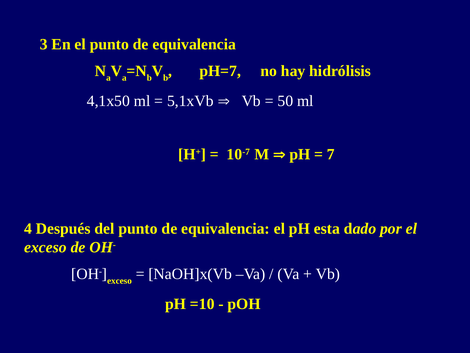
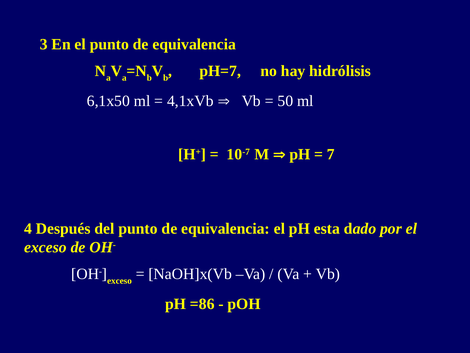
4,1x50: 4,1x50 -> 6,1x50 (108, 101)
5,1xVb: 5,1xVb -> 4,1xVb (190, 101)
=10: =10 -> =86 (202, 304)
